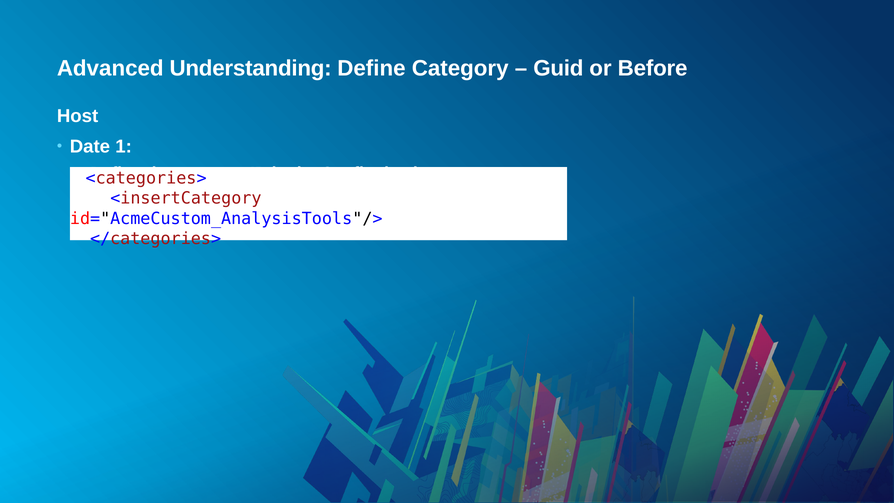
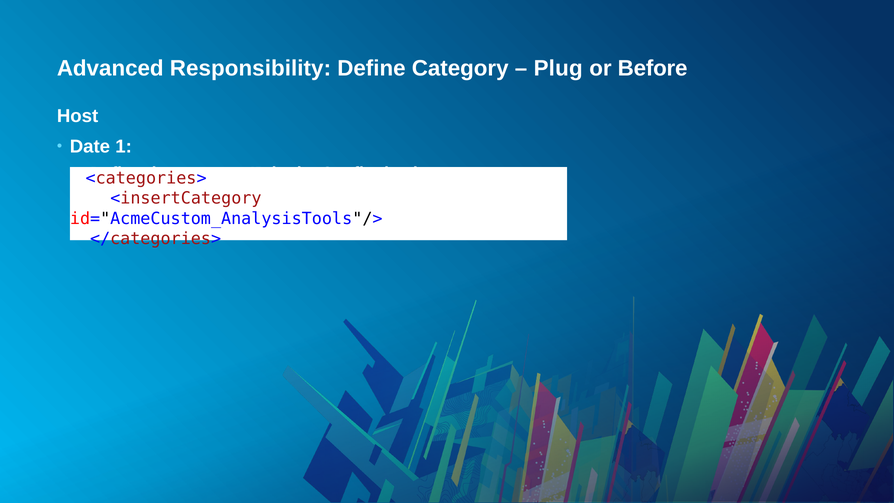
Understanding: Understanding -> Responsibility (250, 68)
Guid: Guid -> Plug (558, 68)
